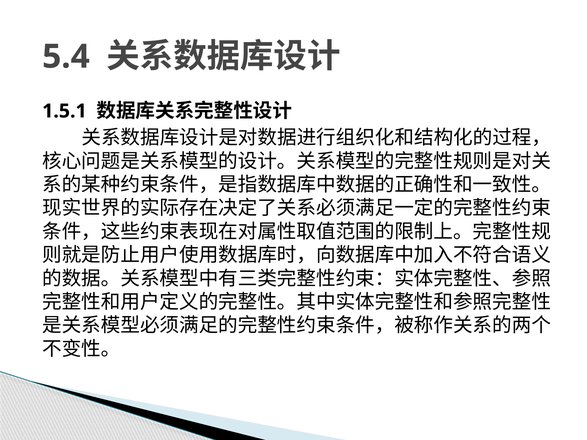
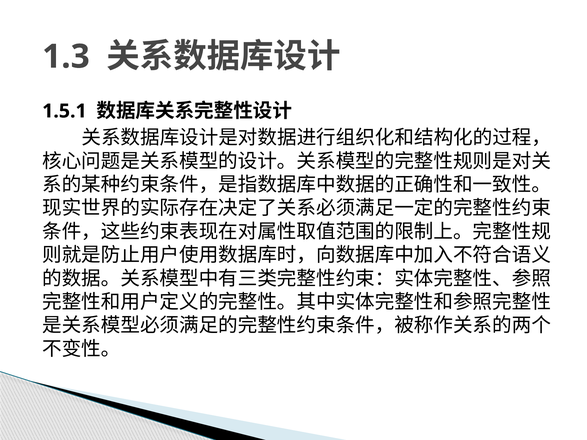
5.4: 5.4 -> 1.3 (66, 57)
